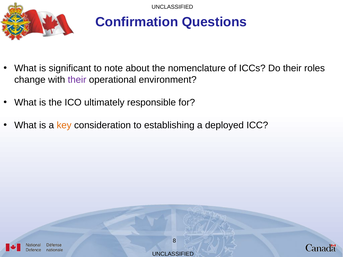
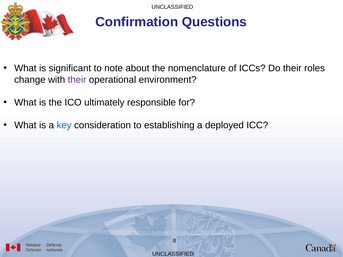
key colour: orange -> blue (64, 125)
